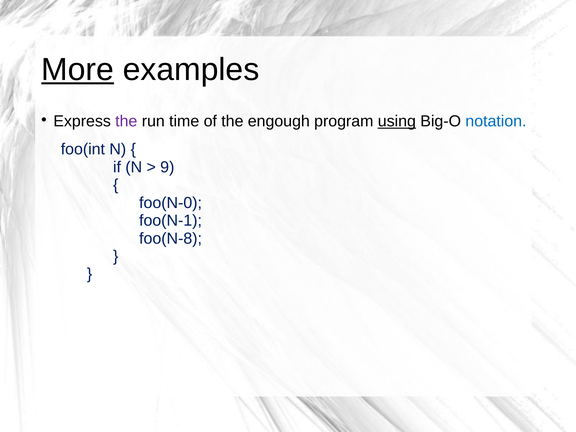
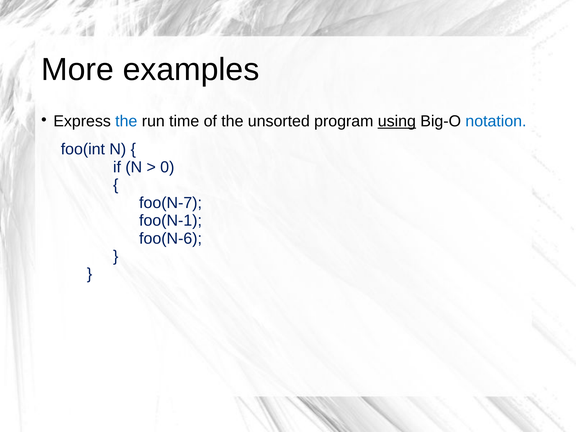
More underline: present -> none (78, 70)
the colour: purple -> blue (126, 121)
engough: engough -> unsorted (279, 121)
9: 9 -> 0 (167, 167)
foo(N-0: foo(N-0 -> foo(N-7 (171, 203)
foo(N-8: foo(N-8 -> foo(N-6 (171, 238)
